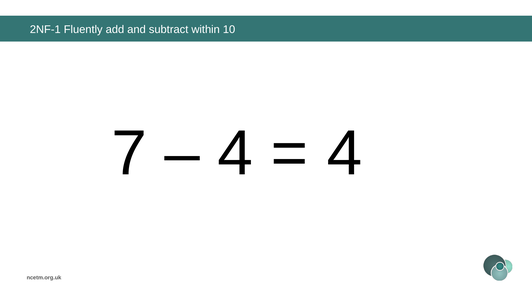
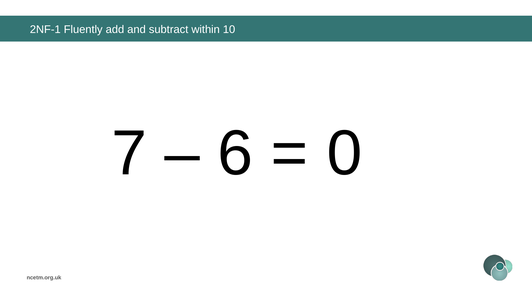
4: 4 -> 6 (235, 154)
4: 4 -> 0 (345, 154)
